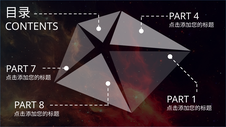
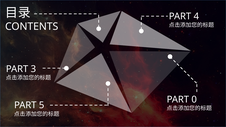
7: 7 -> 3 (33, 69)
1: 1 -> 0 (194, 100)
8: 8 -> 5 (42, 105)
